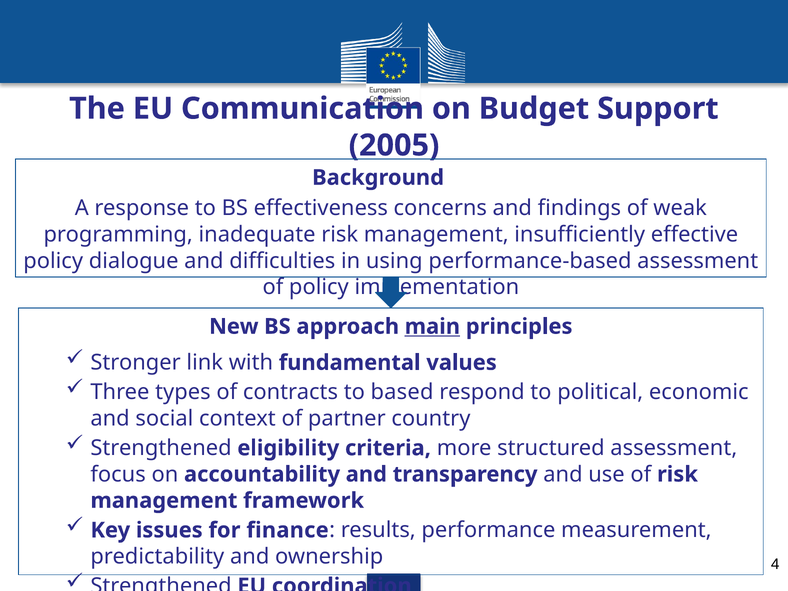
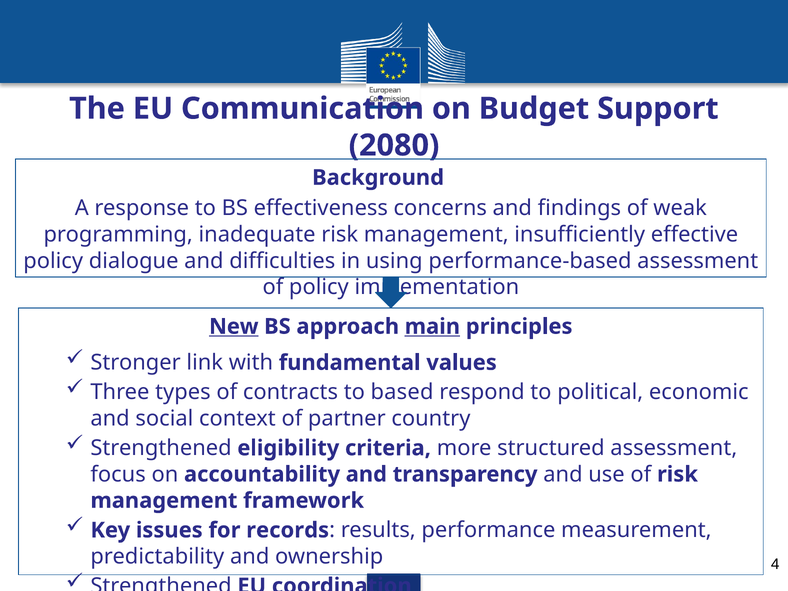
2005: 2005 -> 2080 (394, 145)
New underline: none -> present (234, 327)
finance: finance -> records (288, 530)
